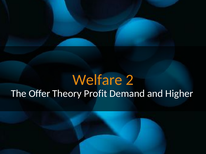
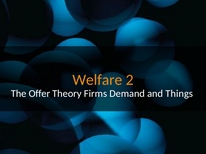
Profit: Profit -> Firms (95, 94)
Higher: Higher -> Things (179, 94)
